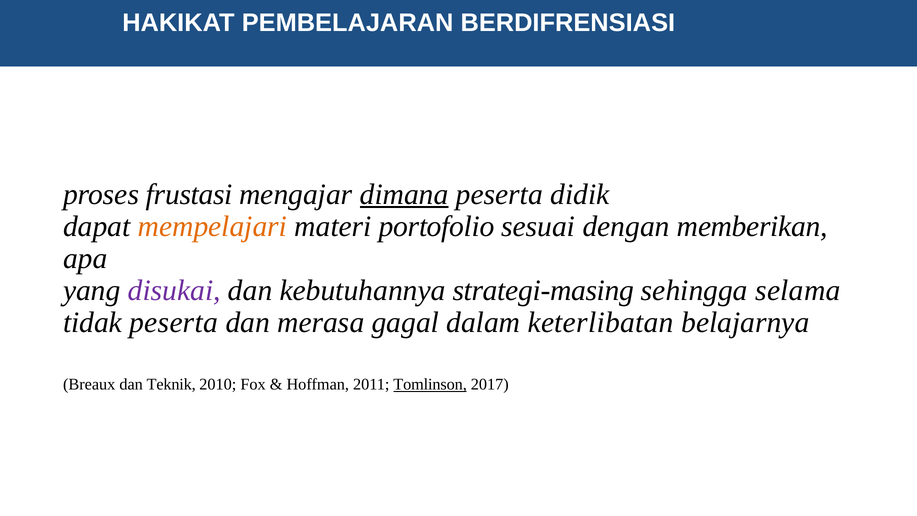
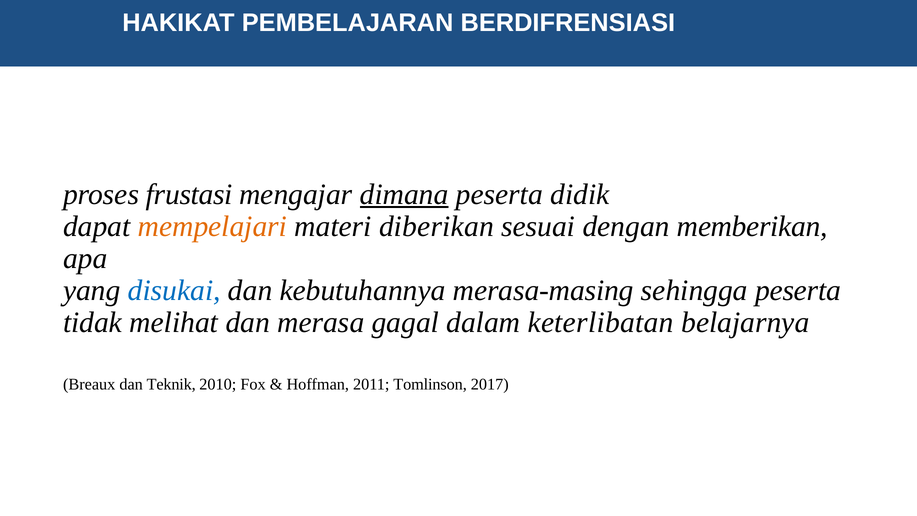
portofolio: portofolio -> diberikan (436, 226)
disukai colour: purple -> blue (174, 290)
strategi-masing: strategi-masing -> merasa-masing (543, 290)
sehingga selama: selama -> peserta (798, 290)
tidak peserta: peserta -> melihat (174, 322)
Tomlinson underline: present -> none (430, 384)
